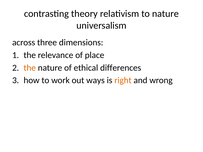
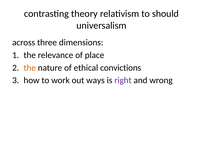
to nature: nature -> should (165, 14)
differences: differences -> convictions (121, 68)
right colour: orange -> purple (123, 80)
